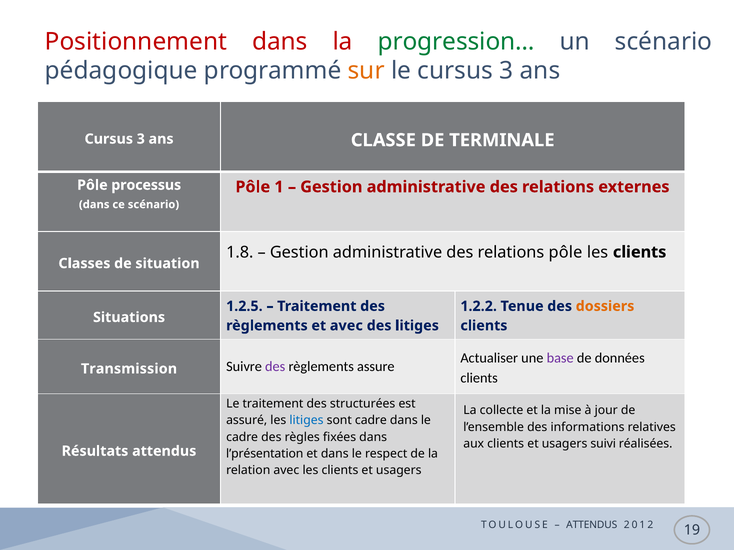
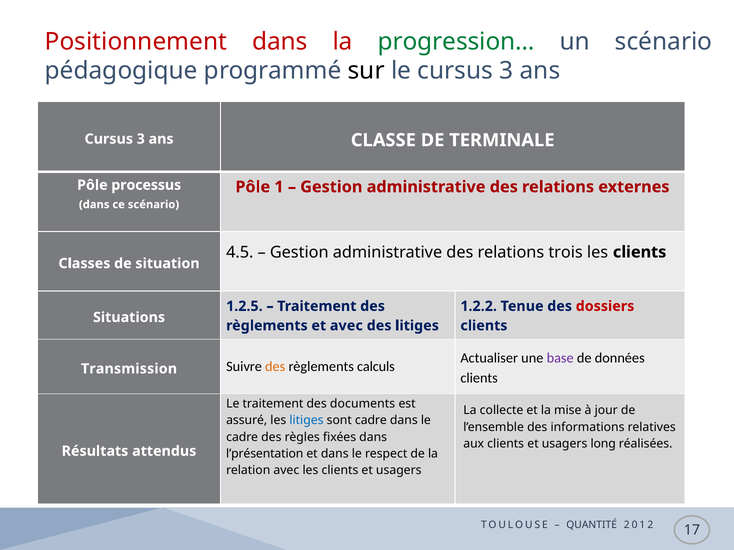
sur colour: orange -> black (366, 71)
1.8: 1.8 -> 4.5 (240, 252)
relations pôle: pôle -> trois (566, 252)
dossiers colour: orange -> red (605, 306)
des colour: purple -> orange (275, 367)
assure: assure -> calculs (376, 367)
structurées: structurées -> documents (363, 404)
suivi: suivi -> long (603, 444)
ATTENDUS: ATTENDUS -> QUANTITÉ (592, 526)
19: 19 -> 17 (692, 531)
